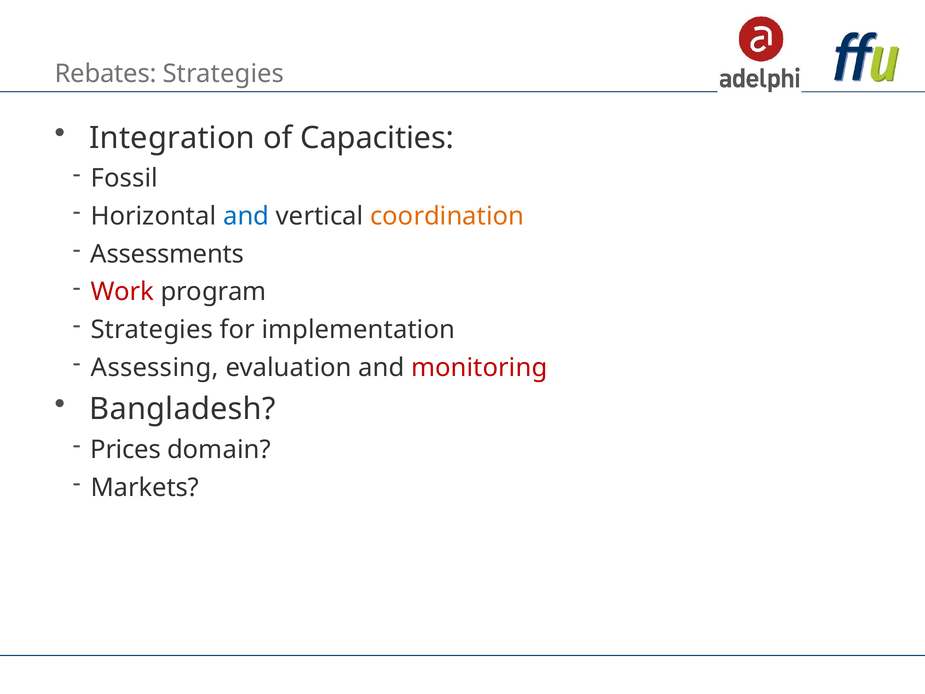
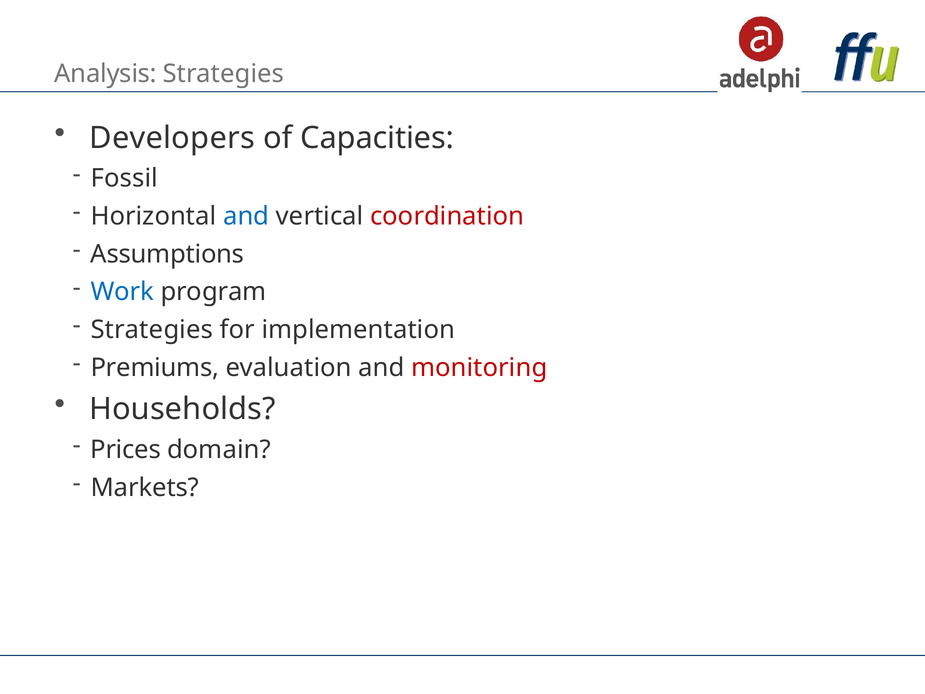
Rebates: Rebates -> Analysis (106, 74)
Integration: Integration -> Developers (172, 138)
coordination colour: orange -> red (447, 216)
Assessments: Assessments -> Assumptions (167, 254)
Work colour: red -> blue (122, 292)
Assessing: Assessing -> Premiums (155, 368)
Bangladesh: Bangladesh -> Households (182, 409)
